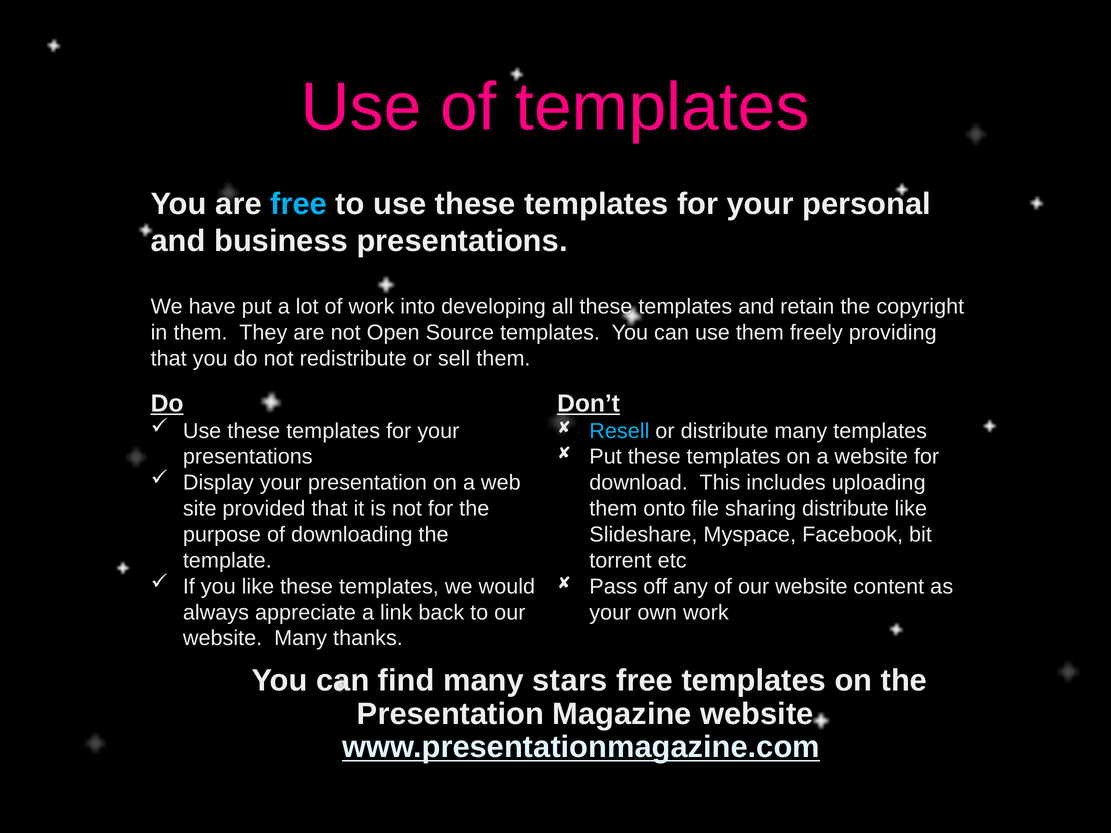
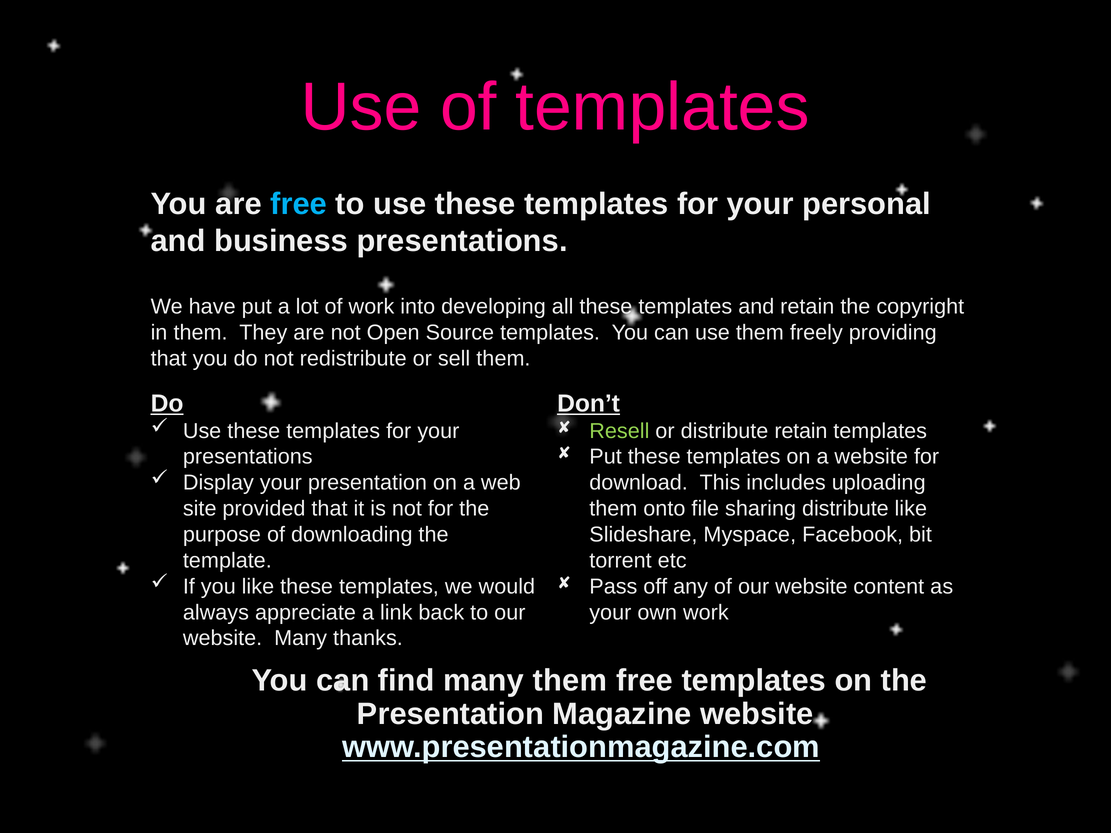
Resell colour: light blue -> light green (619, 431)
distribute many: many -> retain (801, 431)
many stars: stars -> them (570, 681)
